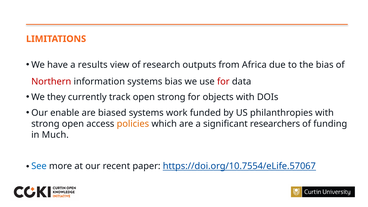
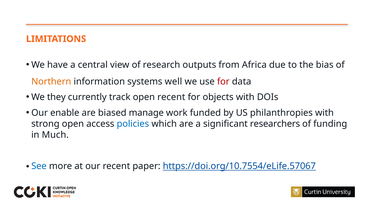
results: results -> central (93, 65)
Northern colour: red -> orange (51, 81)
systems bias: bias -> well (173, 81)
open strong: strong -> recent (171, 97)
biased systems: systems -> manage (146, 113)
policies colour: orange -> blue (133, 124)
